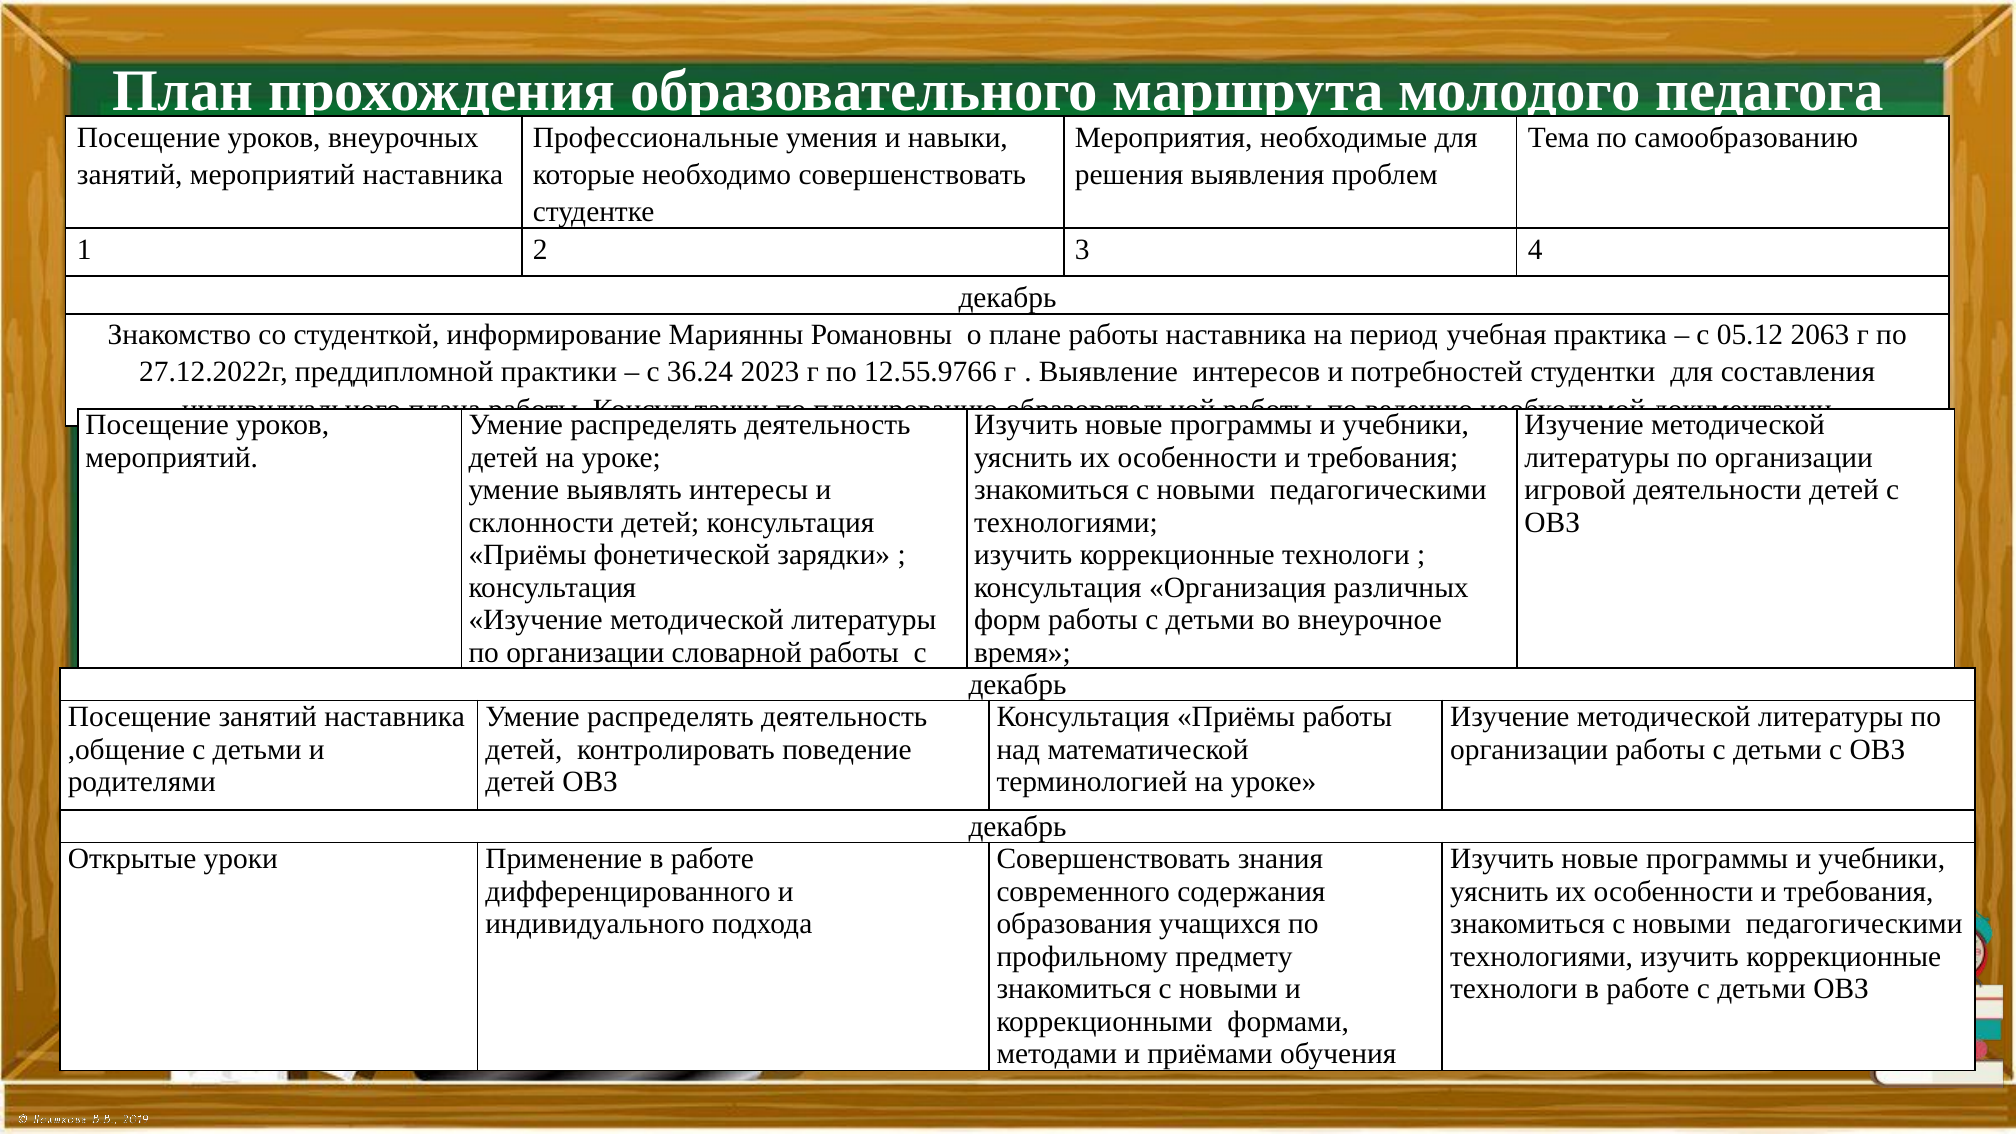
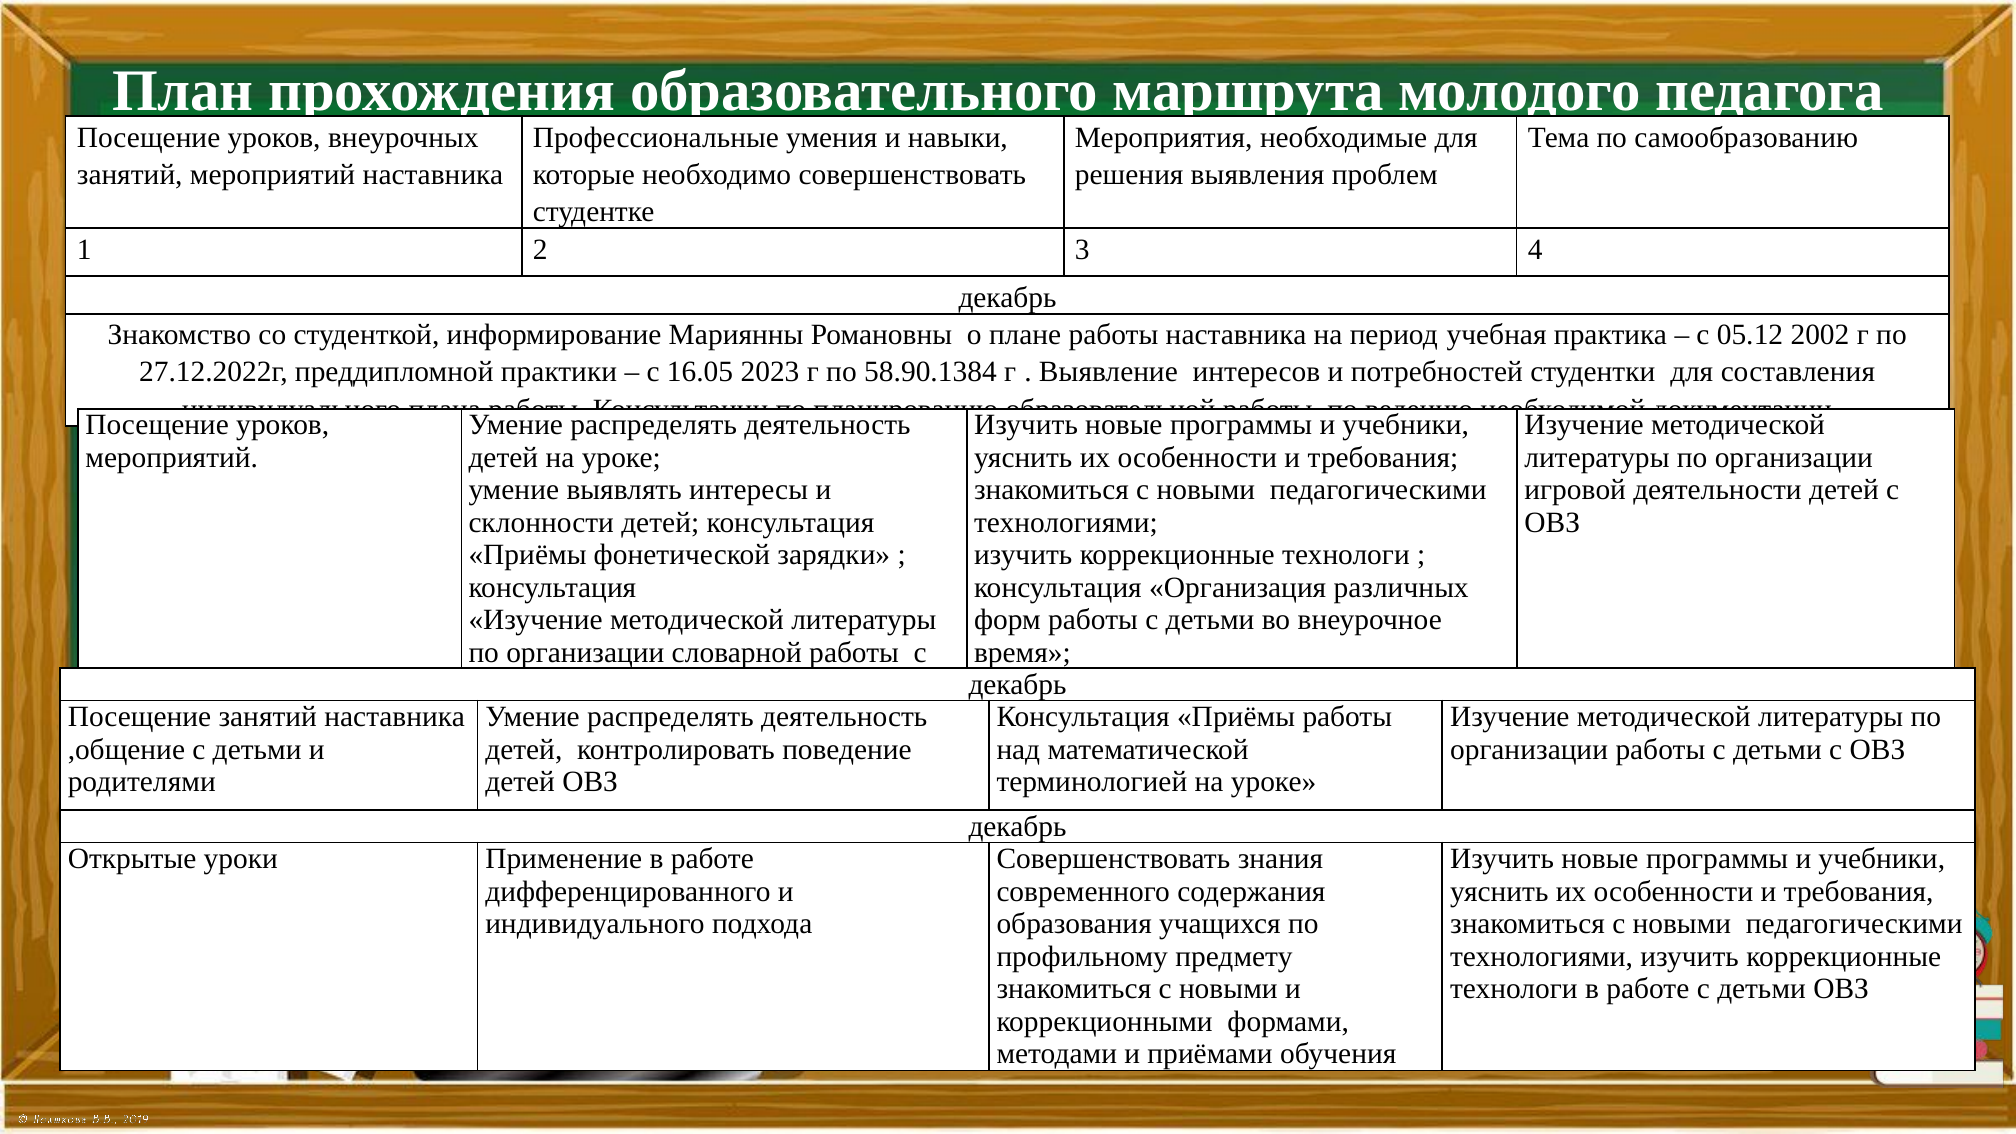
2063: 2063 -> 2002 (1820, 335)
36.24: 36.24 -> 16.05 (700, 372)
12.55.9766: 12.55.9766 -> 58.90.1384 (930, 372)
